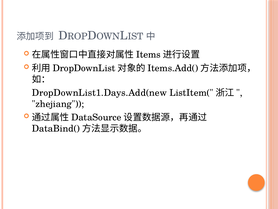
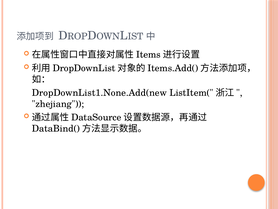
DropDownList1.Days.Add(new: DropDownList1.Days.Add(new -> DropDownList1.None.Add(new (99, 93)
